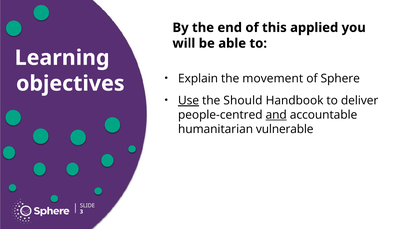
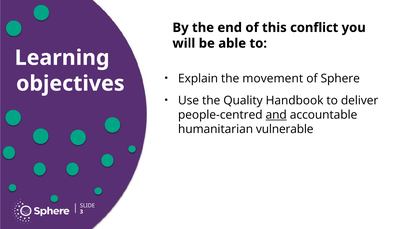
applied: applied -> conflict (314, 28)
Use underline: present -> none (189, 100)
Should: Should -> Quality (243, 100)
